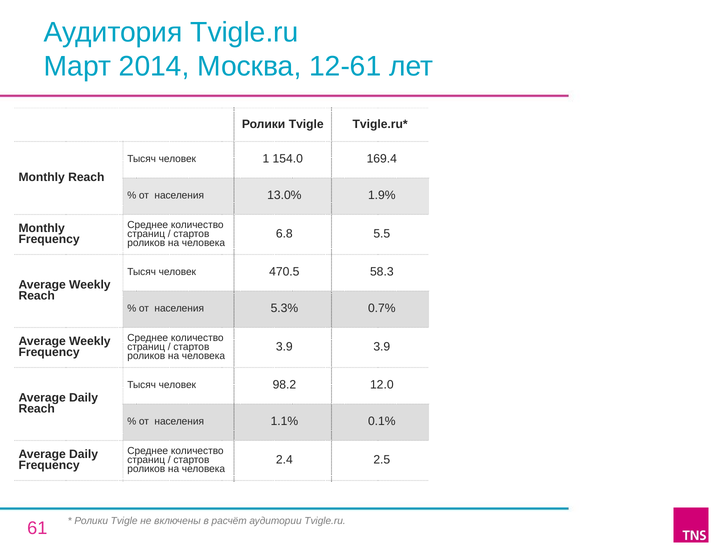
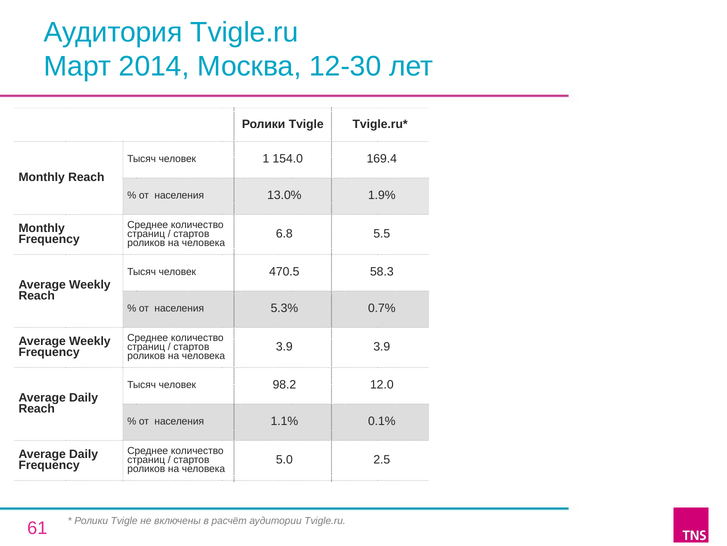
12-61: 12-61 -> 12-30 (345, 66)
2.4: 2.4 -> 5.0 (284, 459)
